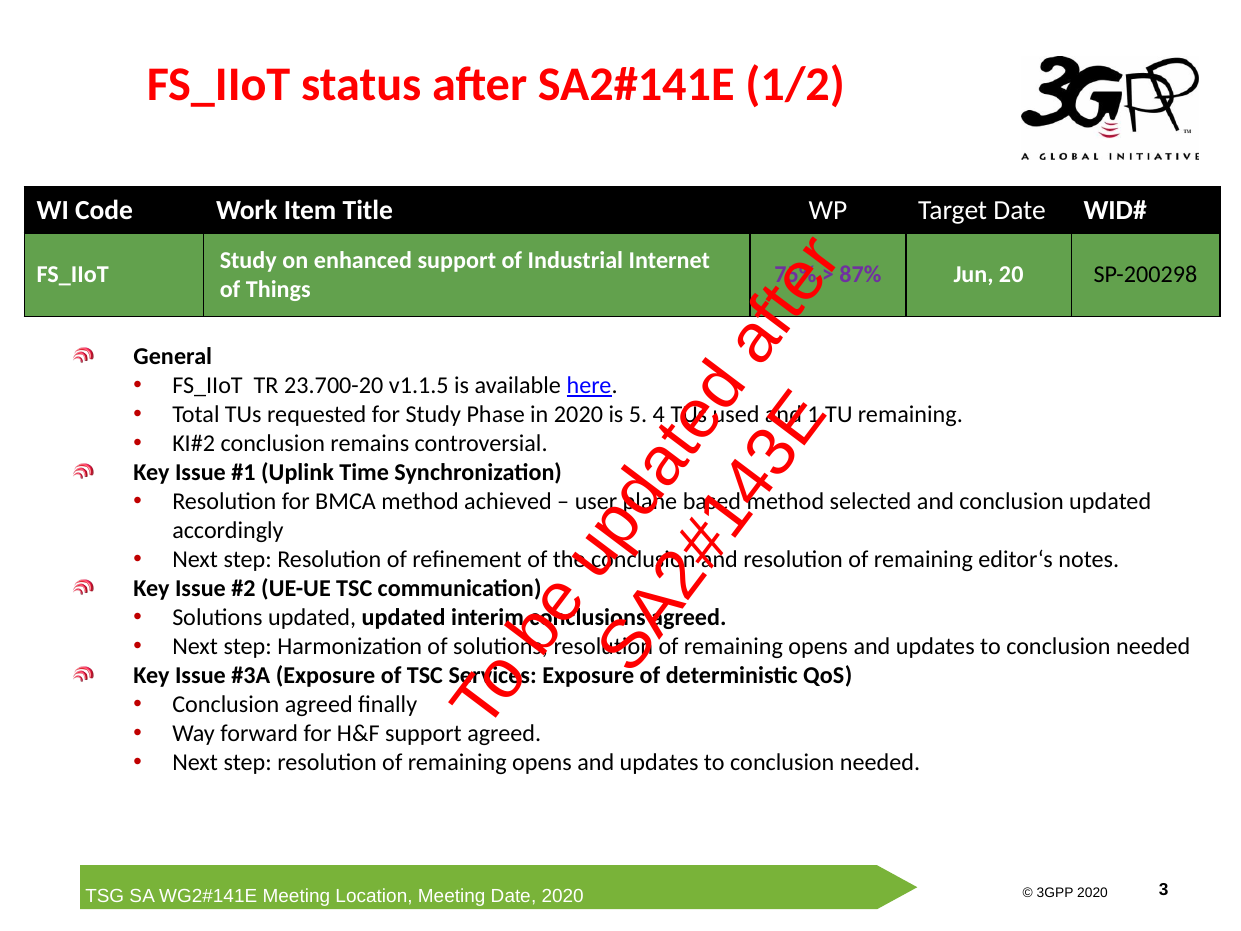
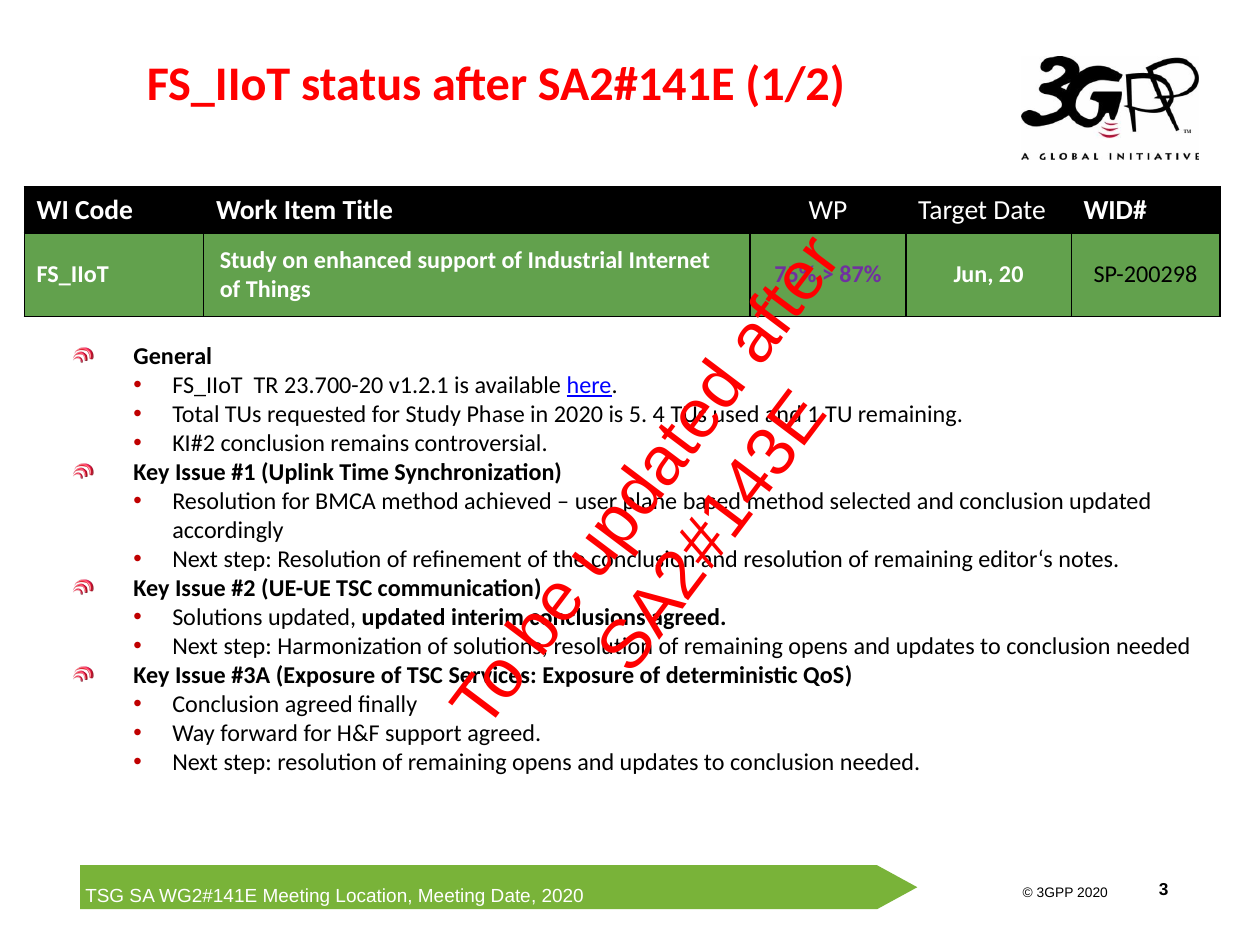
v1.1.5: v1.1.5 -> v1.2.1 (419, 386)
